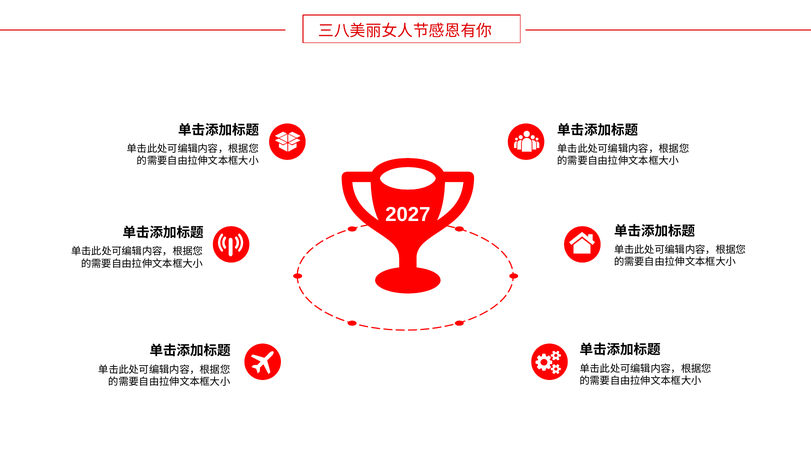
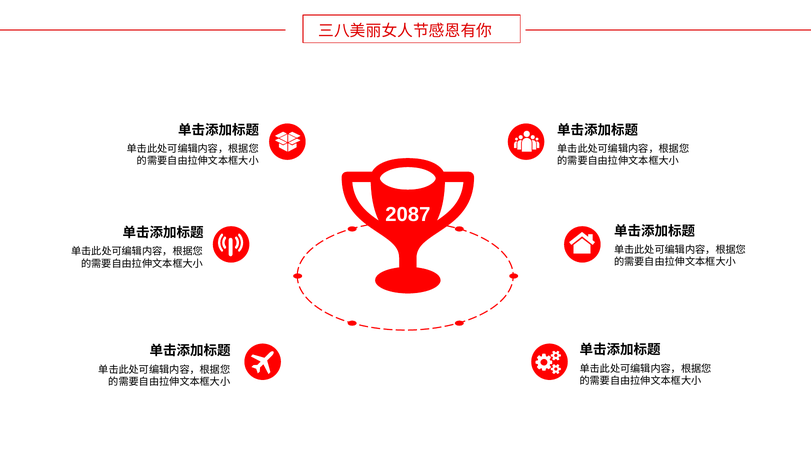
2027: 2027 -> 2087 (408, 215)
